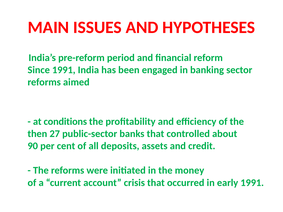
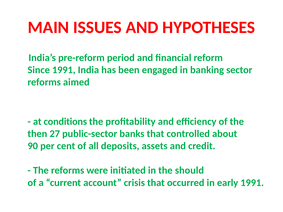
money: money -> should (189, 171)
